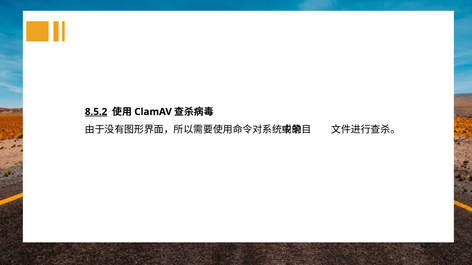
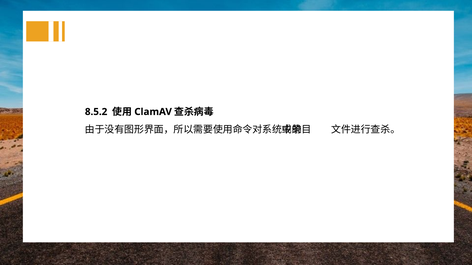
8.5.2 underline: present -> none (96, 112)
